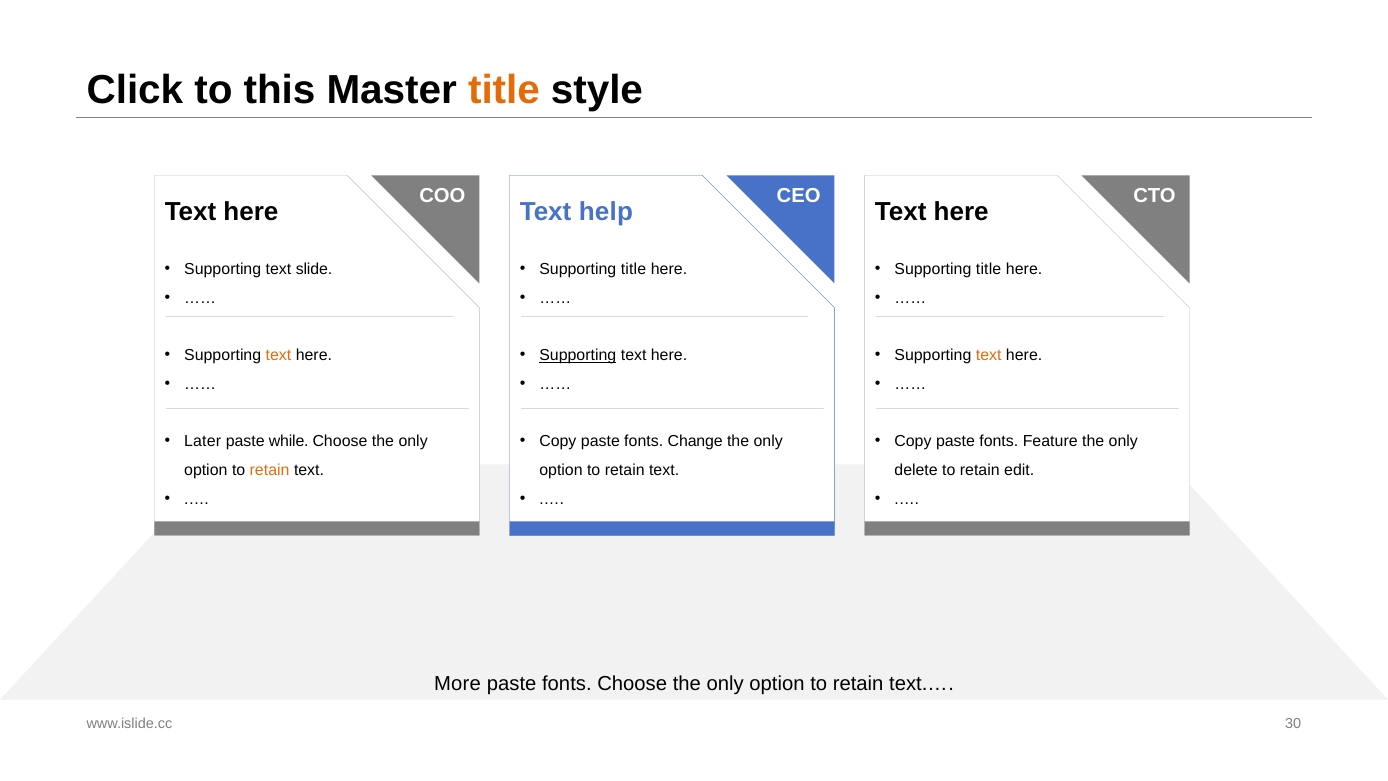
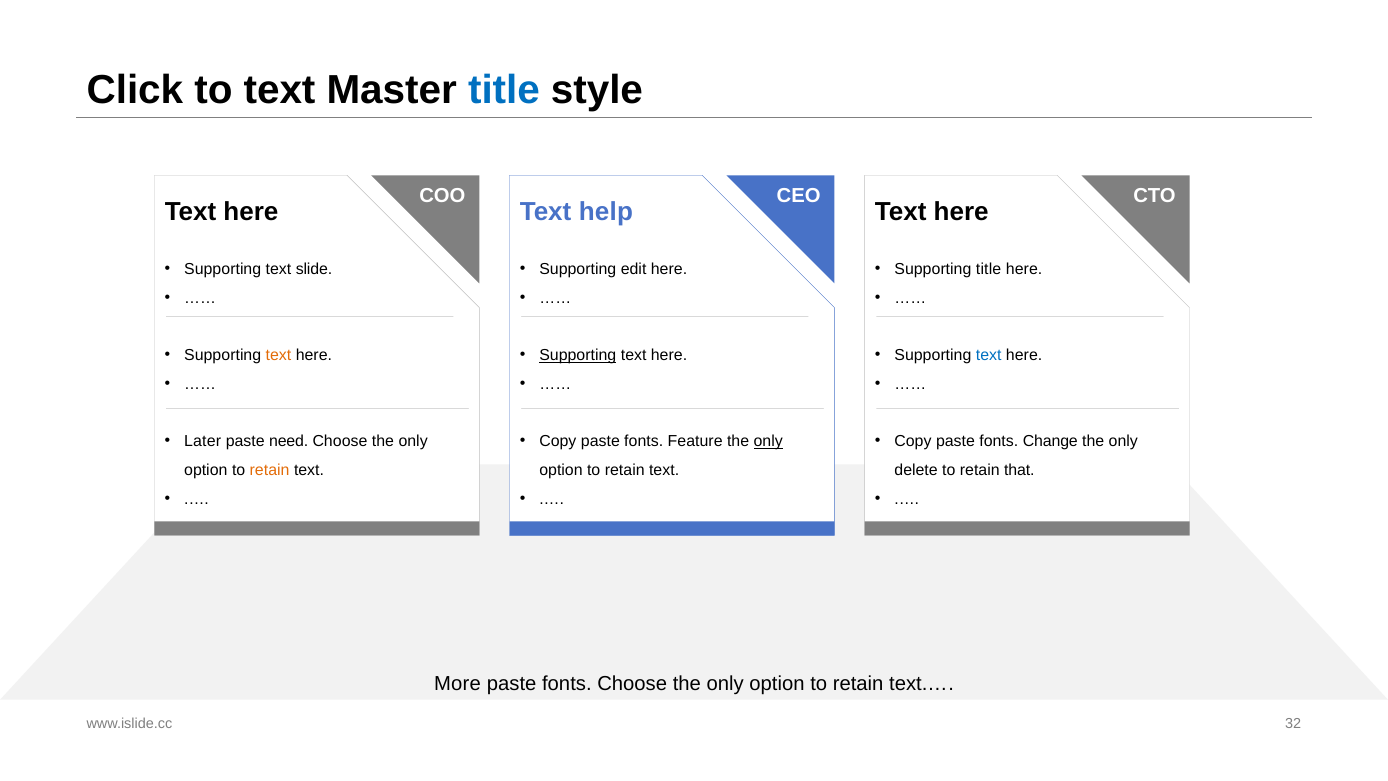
to this: this -> text (280, 90)
title colour: orange -> blue (504, 90)
title: title -> edit (634, 269)
text colour: orange -> blue (989, 355)
while: while -> need (289, 441)
Change: Change -> Feature (695, 441)
only underline: none -> present (768, 441)
Feature: Feature -> Change (1050, 441)
edit: edit -> that (1019, 470)
30: 30 -> 32 (1293, 723)
